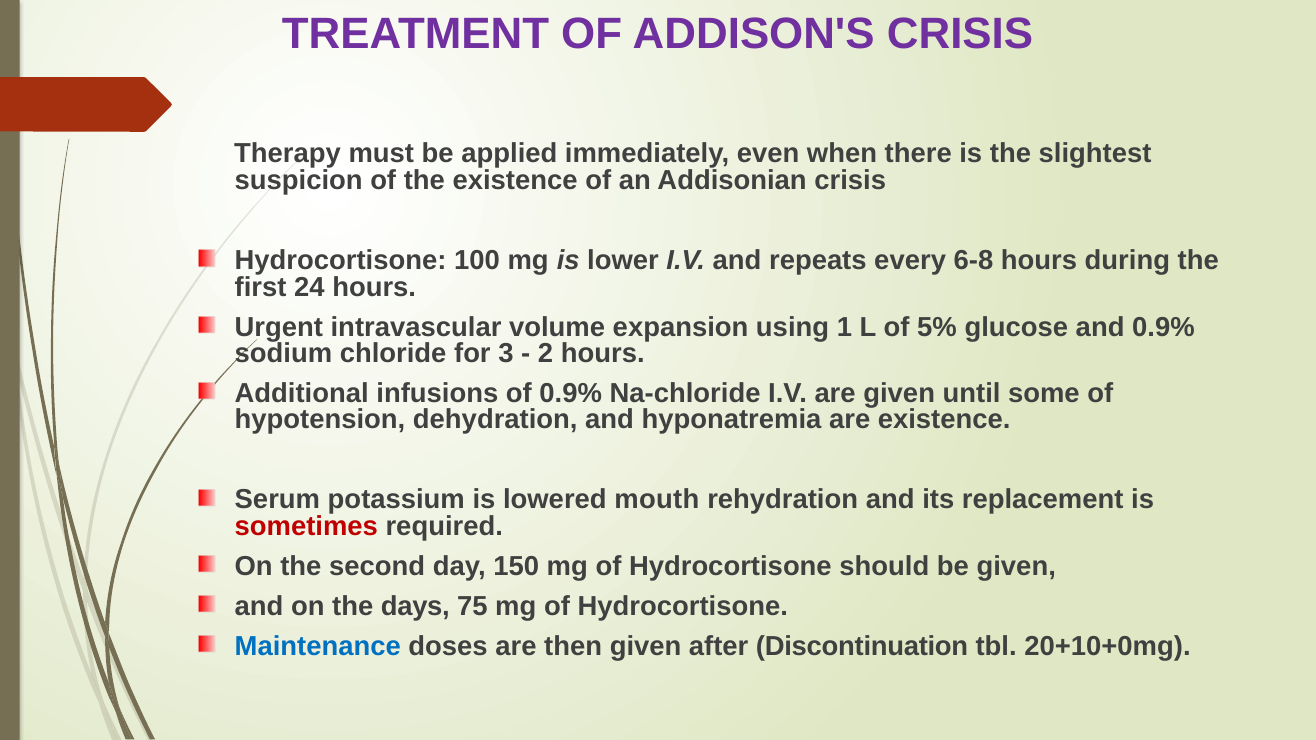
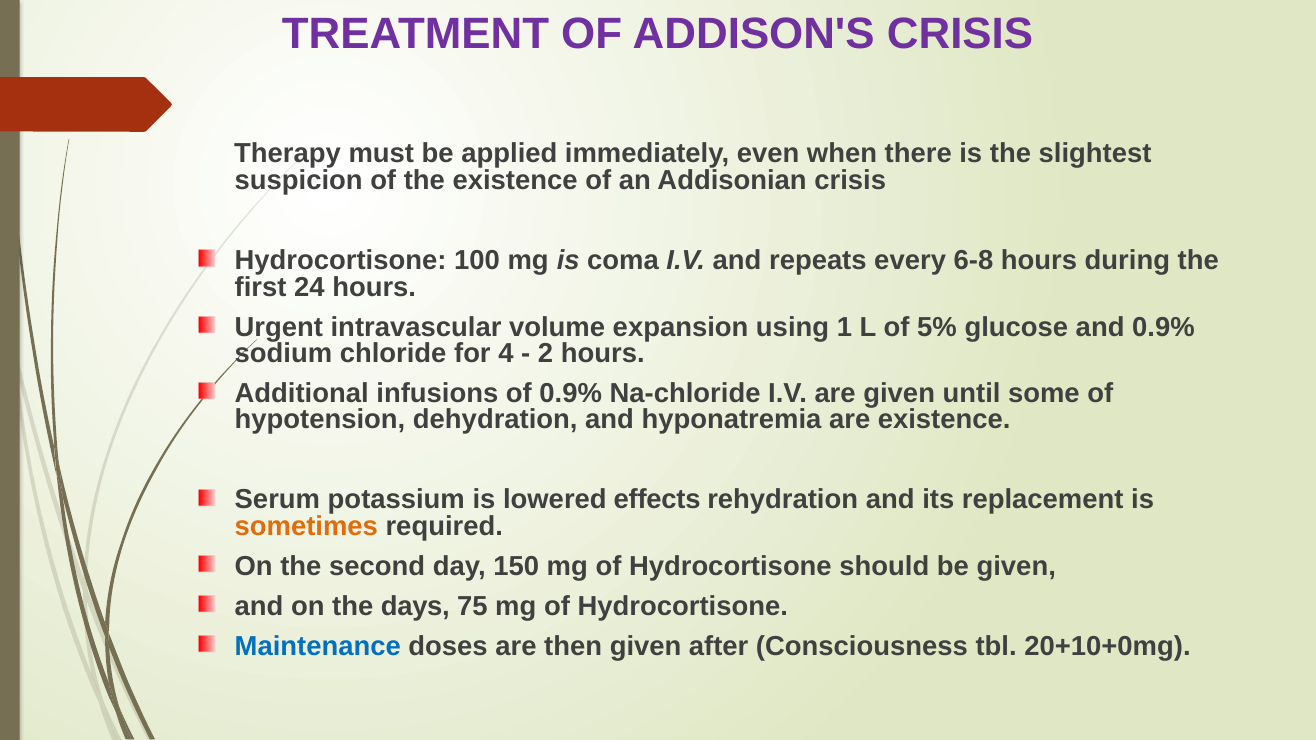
lower: lower -> coma (623, 261)
3: 3 -> 4 (506, 354)
mouth: mouth -> effects (657, 500)
sometimes colour: red -> orange (306, 526)
Discontinuation: Discontinuation -> Consciousness (862, 647)
